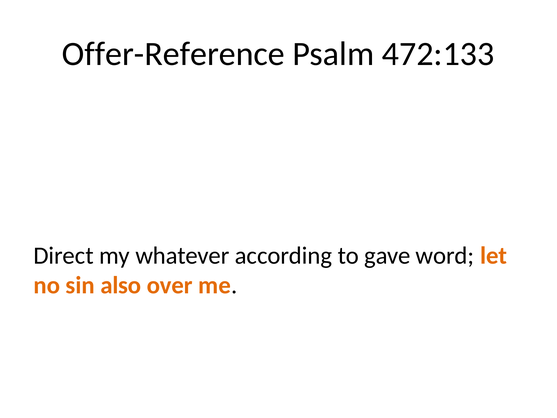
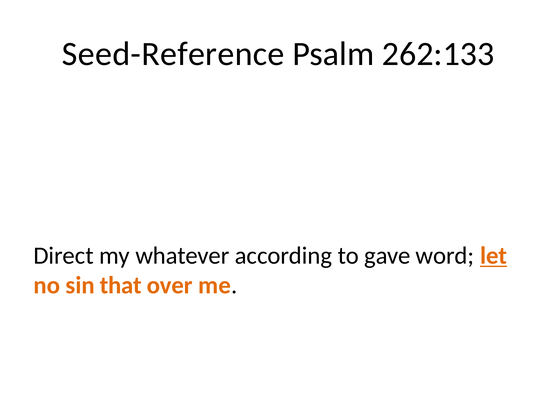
Offer-Reference: Offer-Reference -> Seed-Reference (173, 54)
472:133: 472:133 -> 262:133 (438, 54)
let underline: none -> present (494, 256)
also: also -> that (121, 285)
